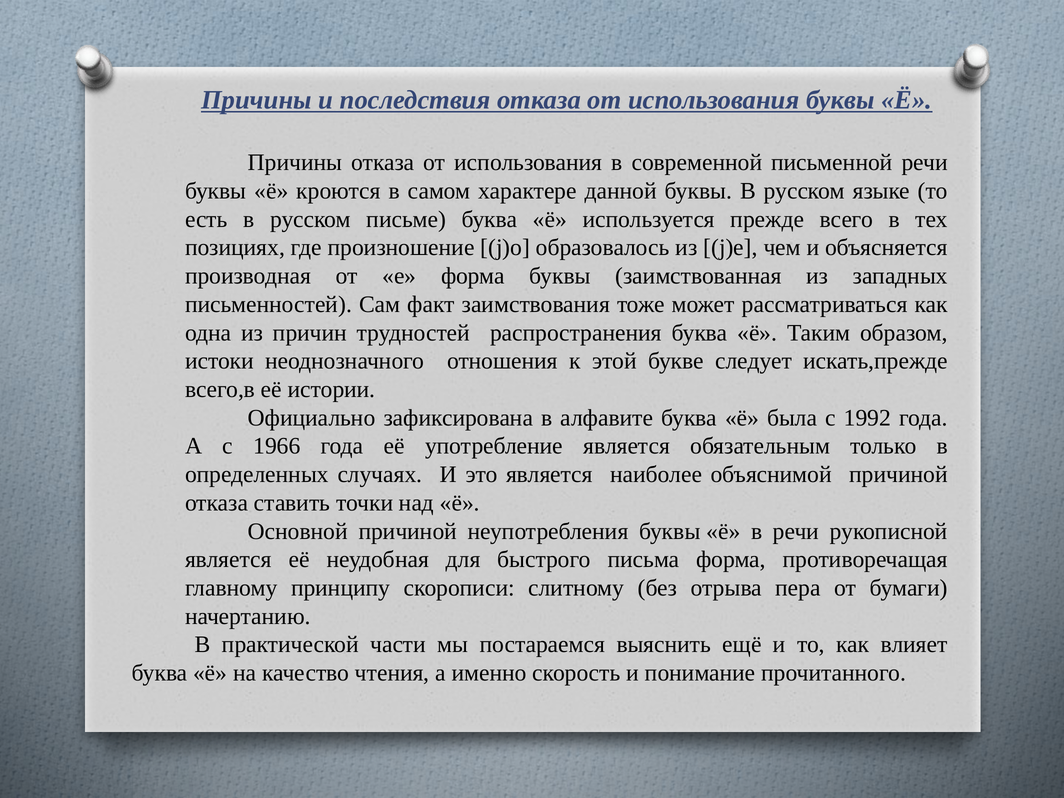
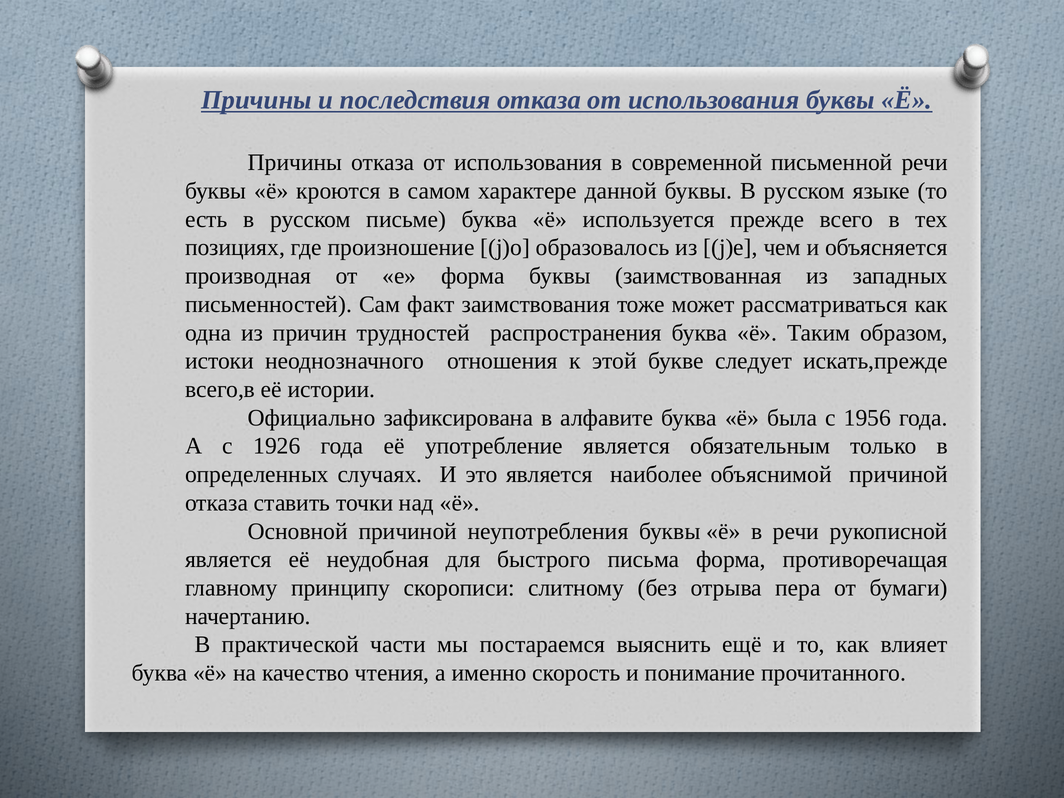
1992: 1992 -> 1956 (867, 418)
1966: 1966 -> 1926 (277, 446)
